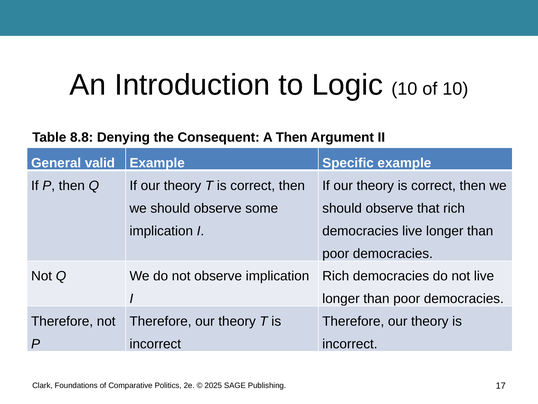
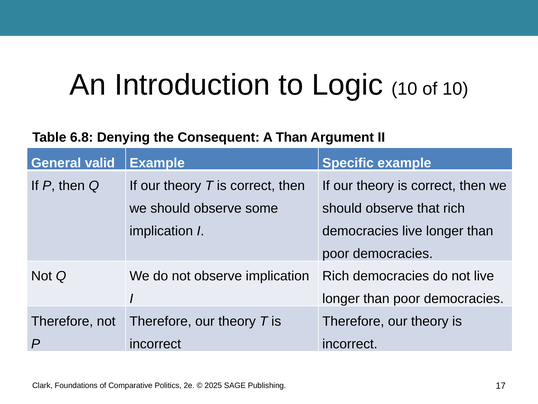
8.8: 8.8 -> 6.8 (82, 137)
A Then: Then -> Than (292, 137)
